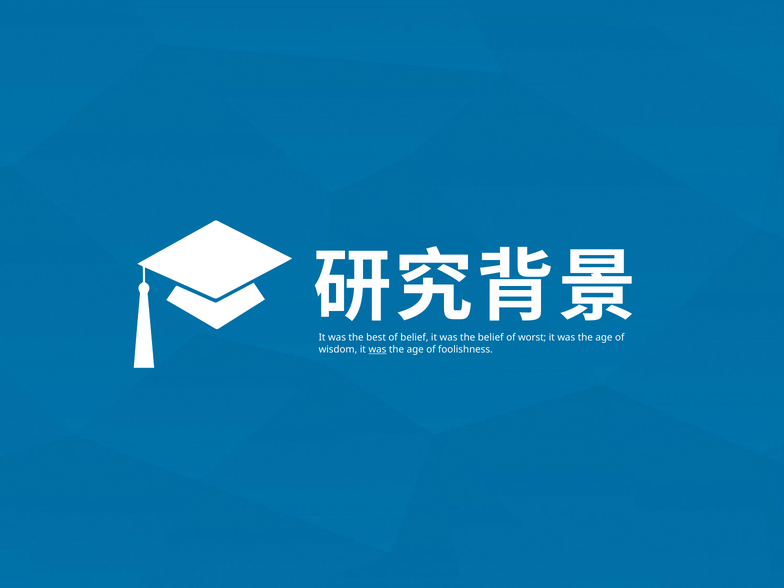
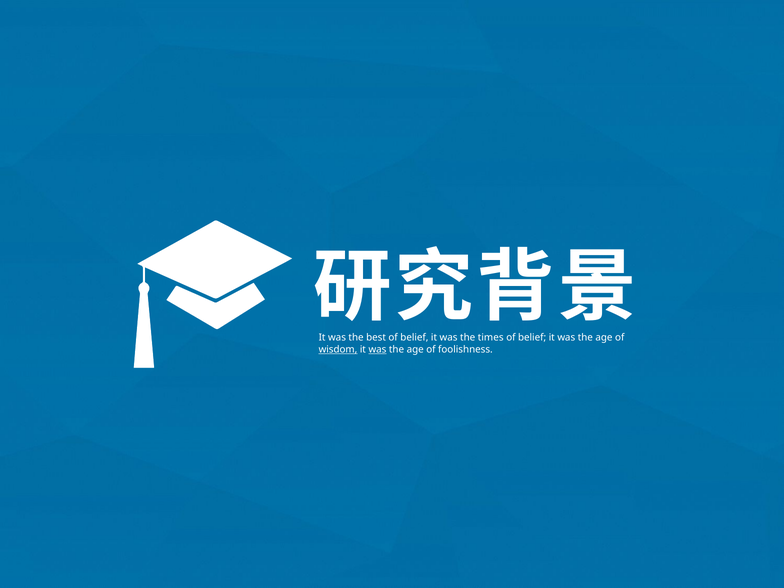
the belief: belief -> times (491, 338)
worst: worst -> belief (532, 338)
wisdom underline: none -> present (338, 349)
